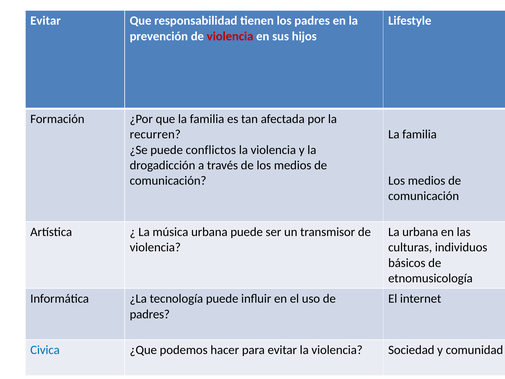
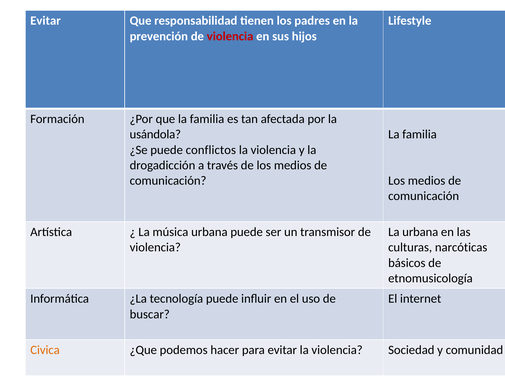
recurren: recurren -> usándola (155, 134)
individuos: individuos -> narcóticas (461, 247)
padres: padres -> buscar (150, 314)
Civica colour: blue -> orange (45, 350)
